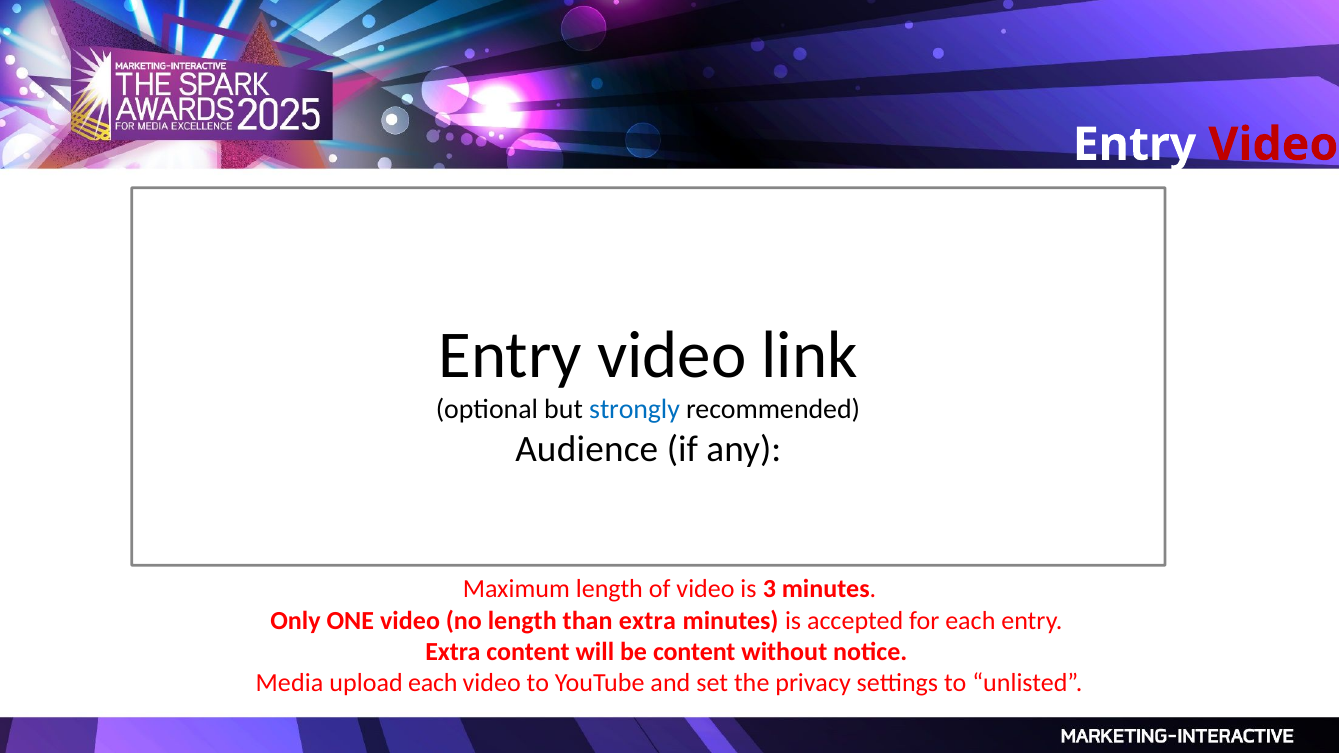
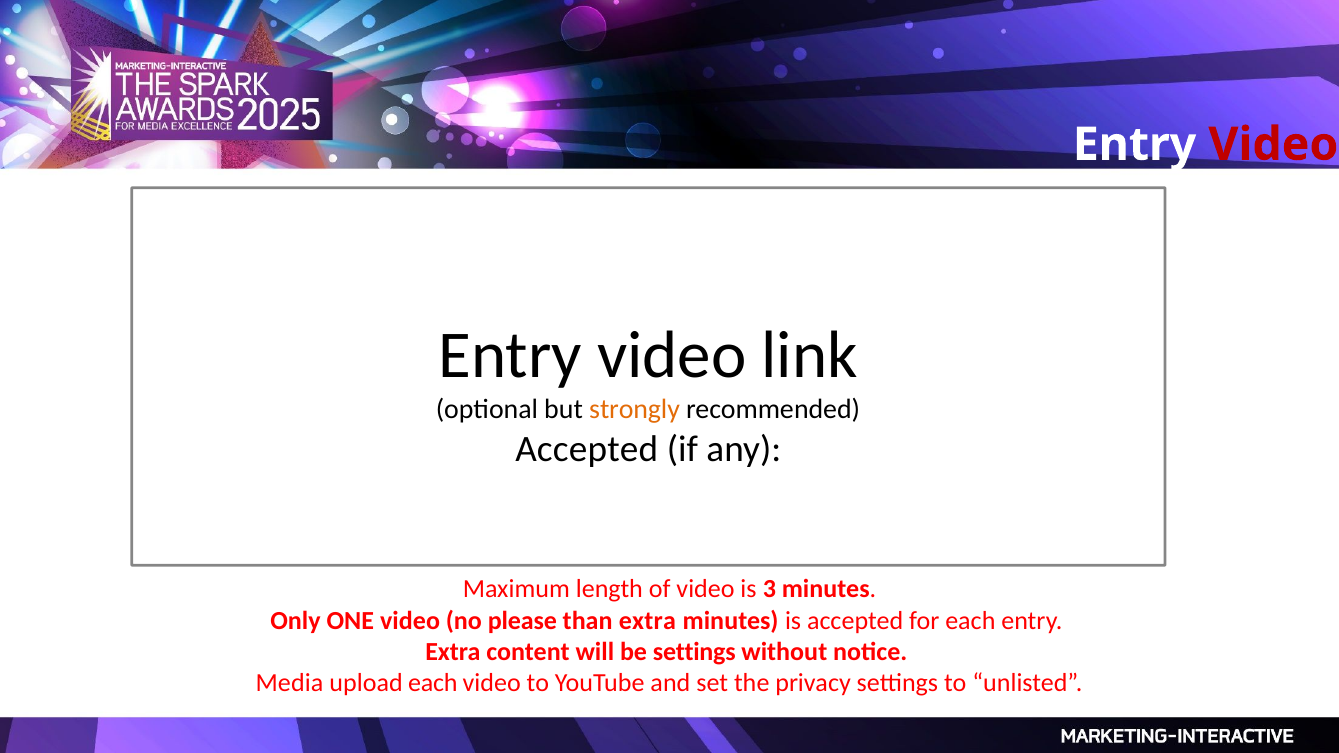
strongly colour: blue -> orange (635, 410)
Audience: Audience -> Accepted (587, 449)
no length: length -> please (522, 621)
be content: content -> settings (694, 652)
